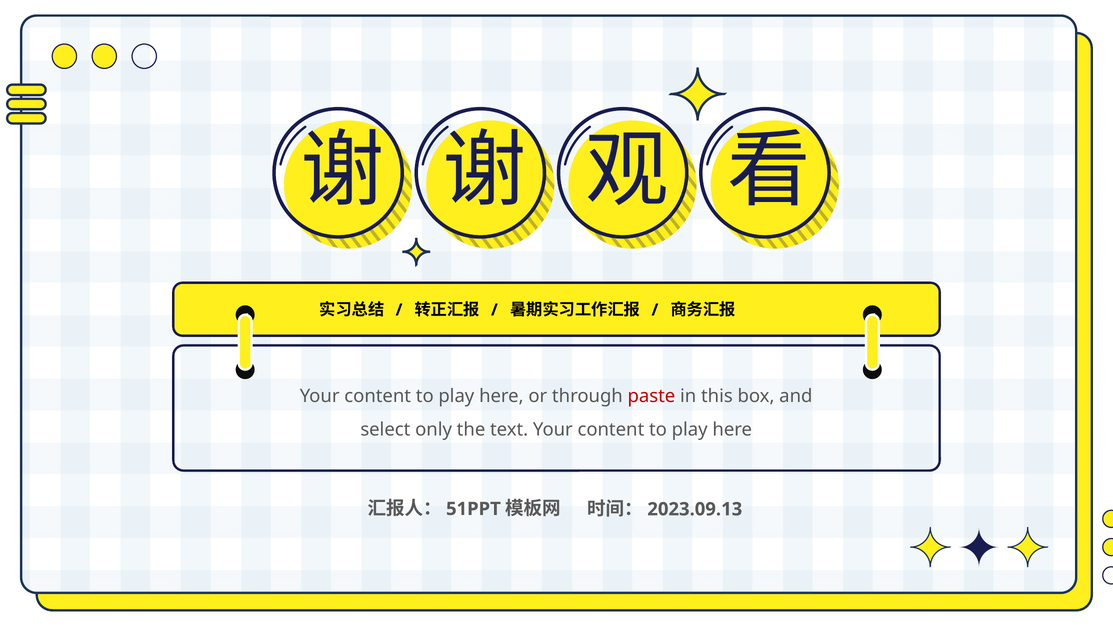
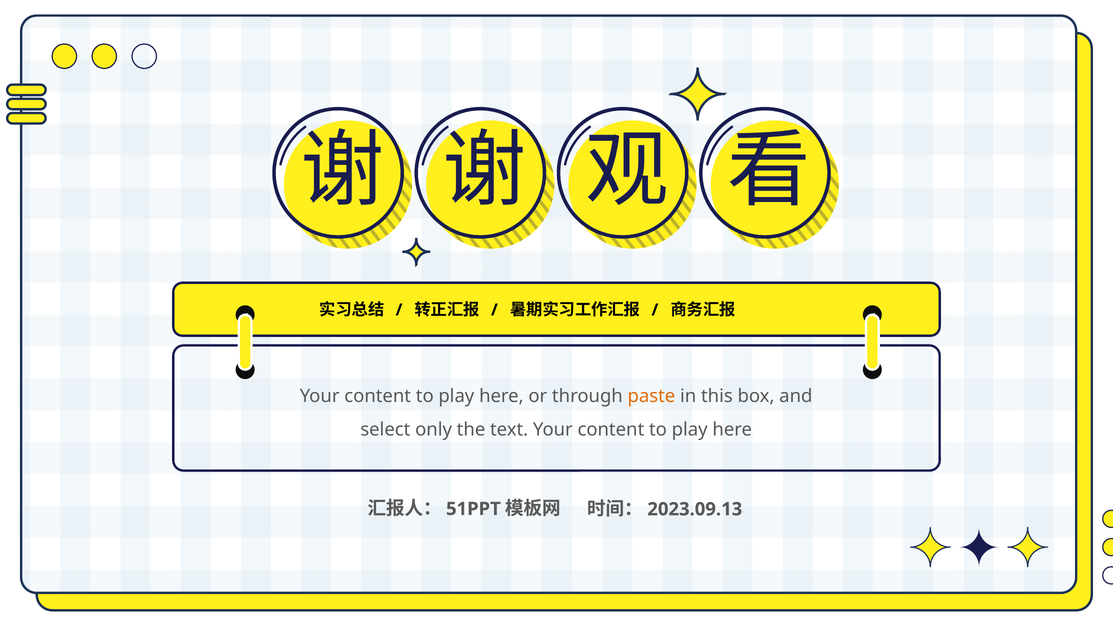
paste colour: red -> orange (651, 396)
